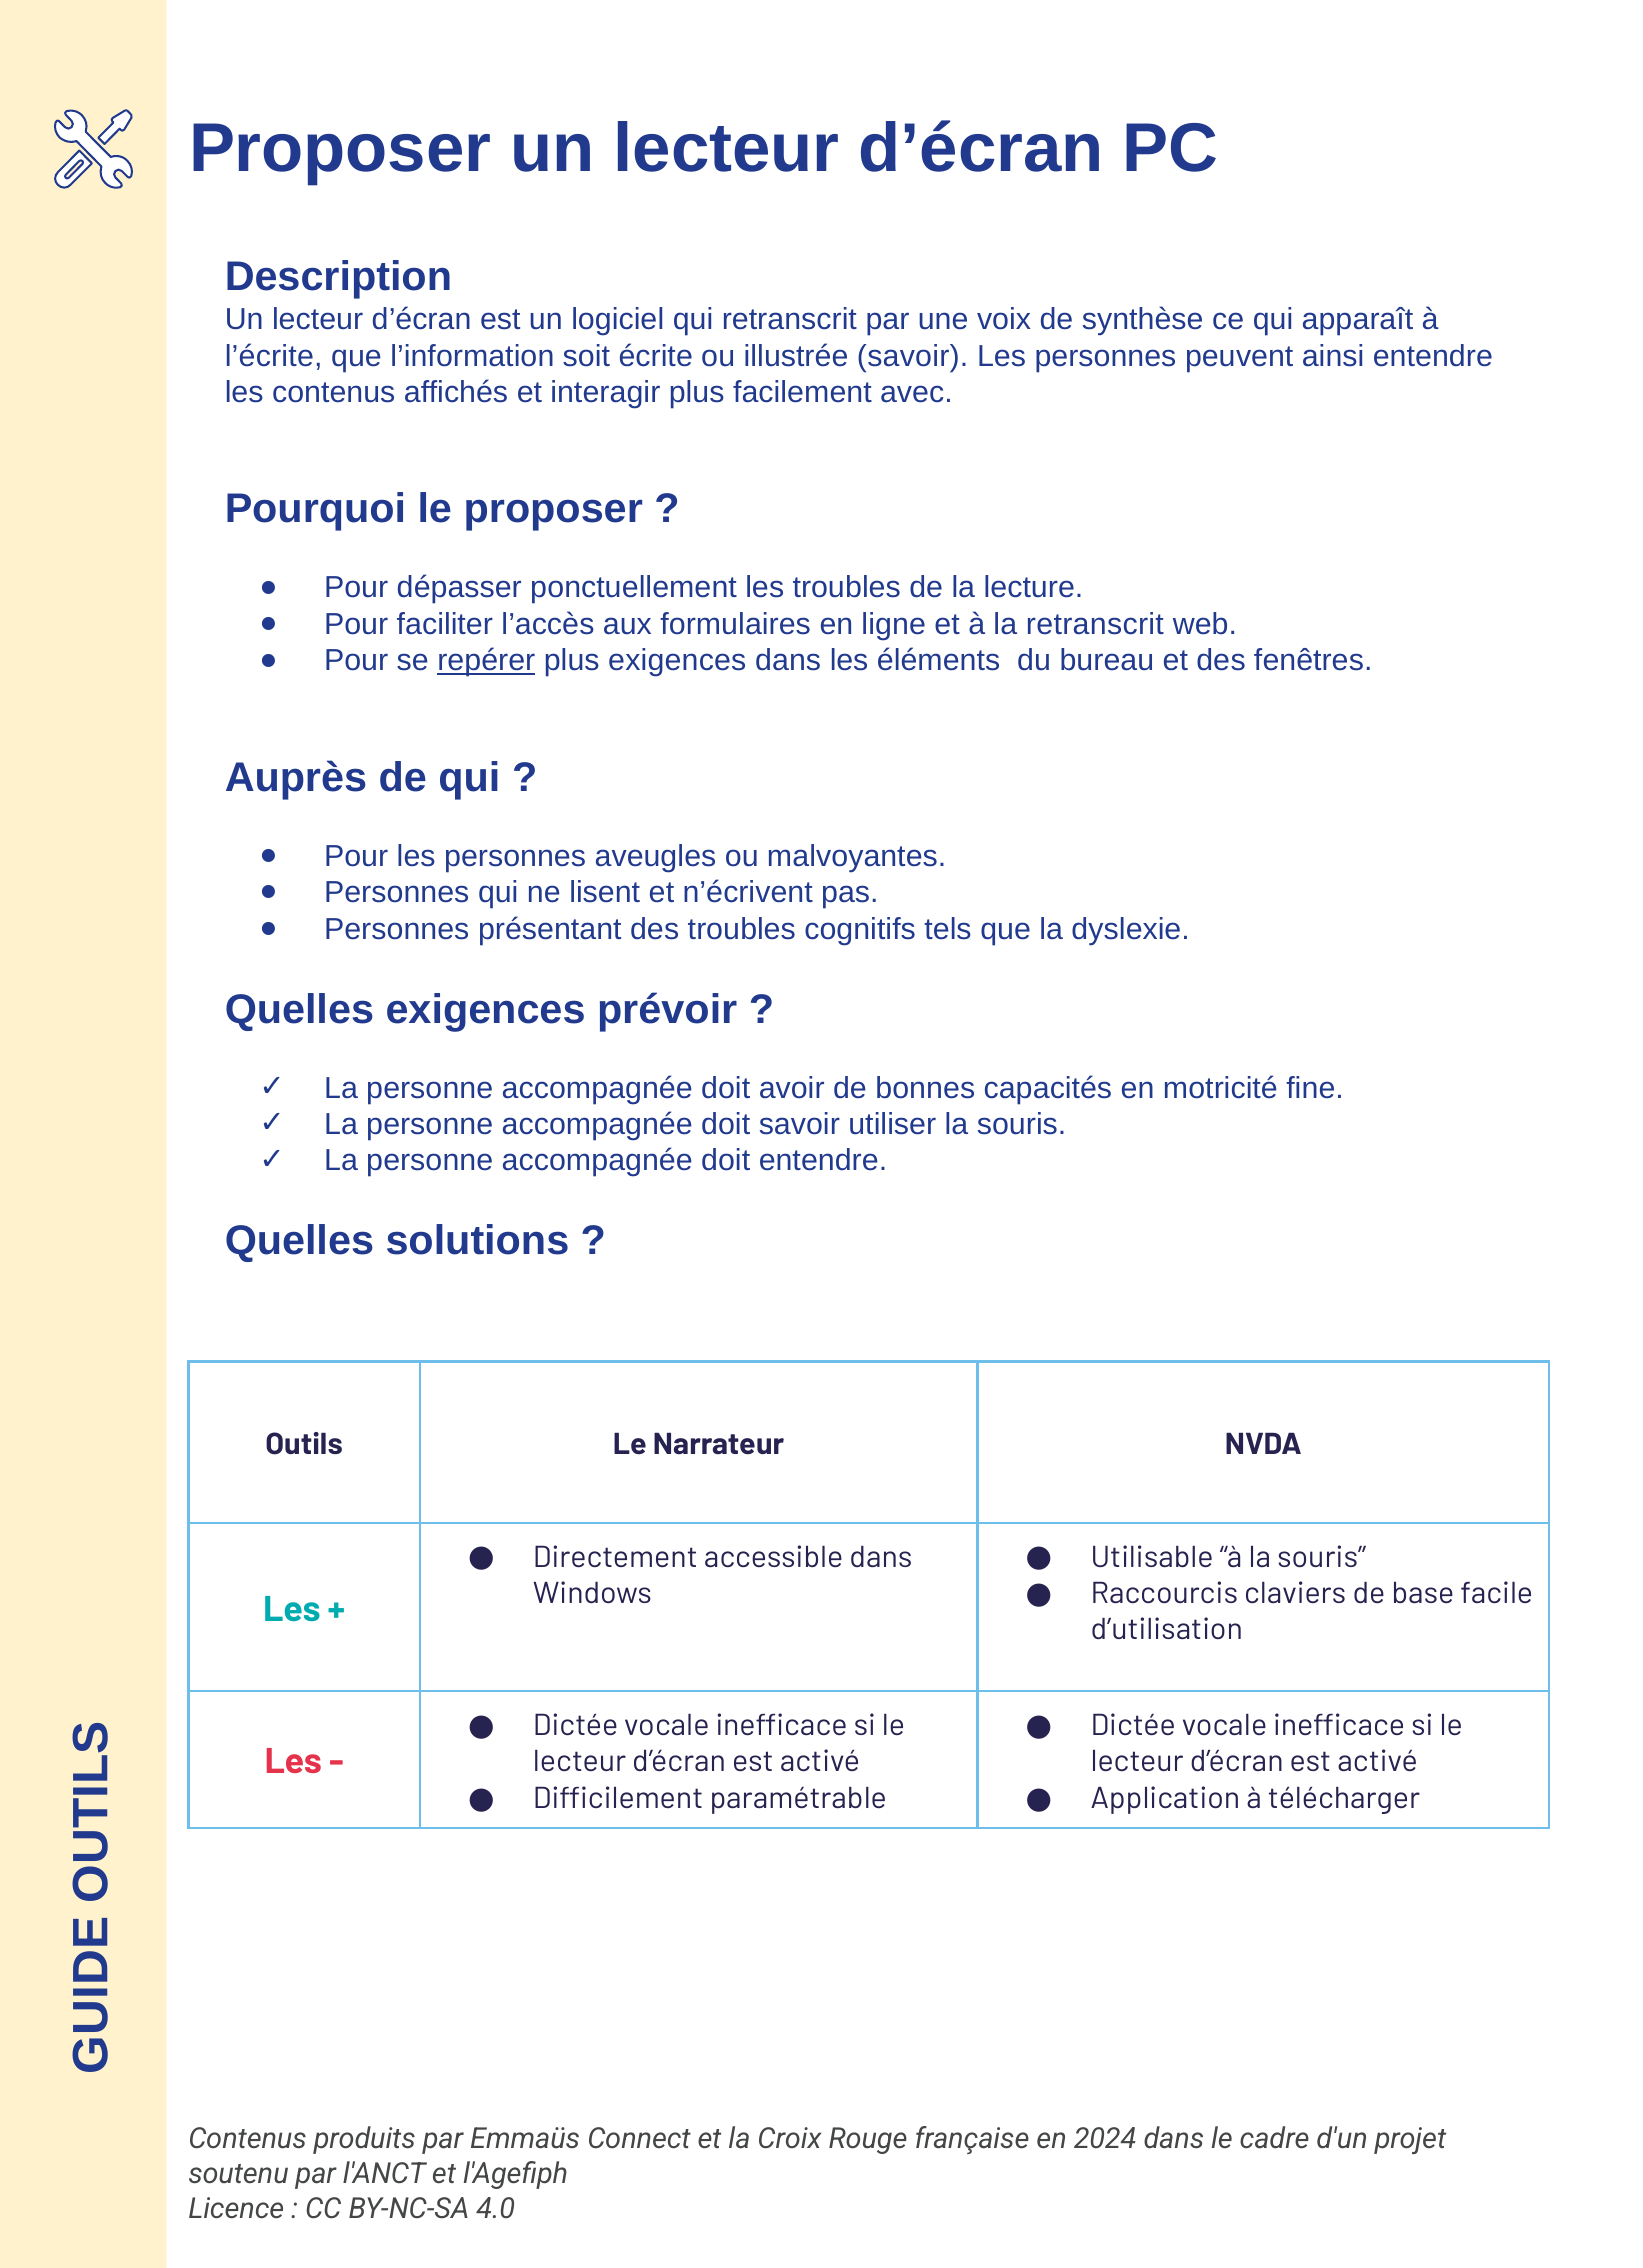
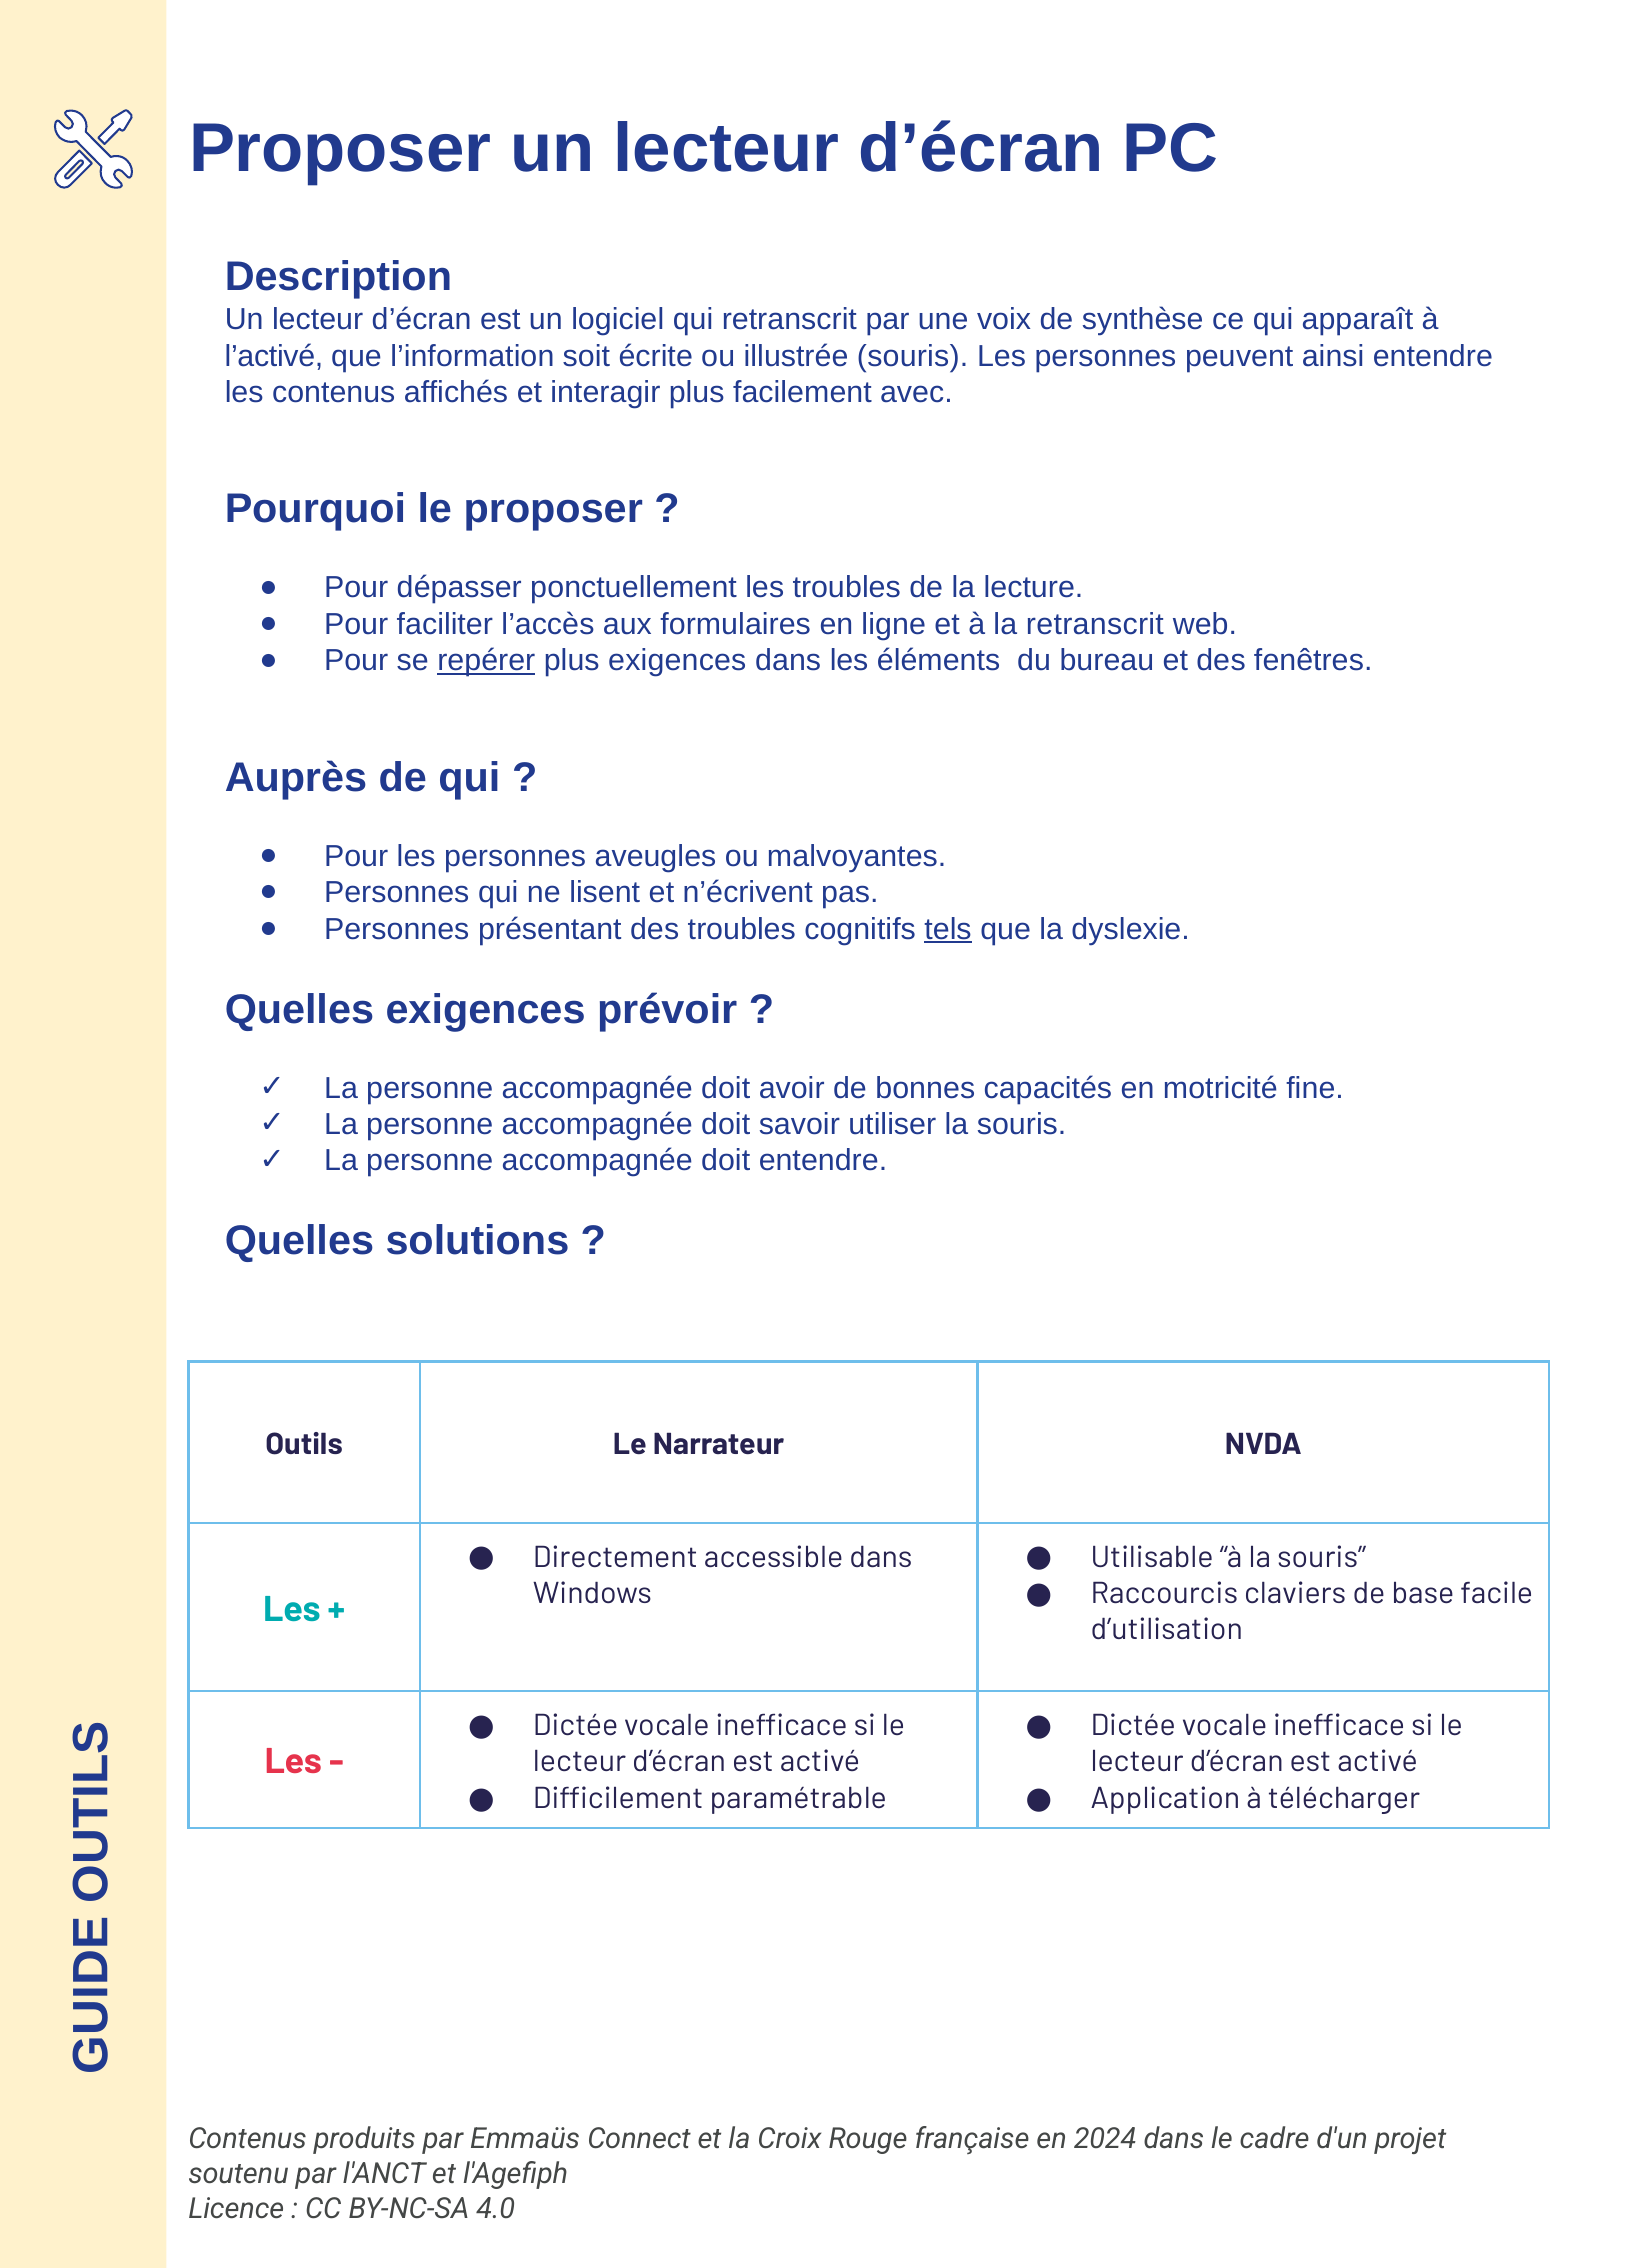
l’écrite: l’écrite -> l’activé (274, 356)
illustrée savoir: savoir -> souris (913, 356)
tels underline: none -> present (948, 929)
